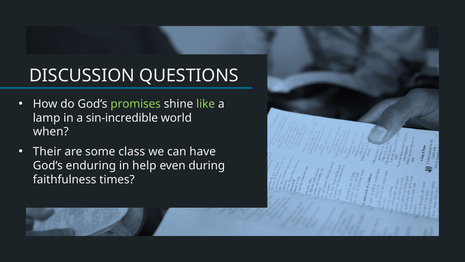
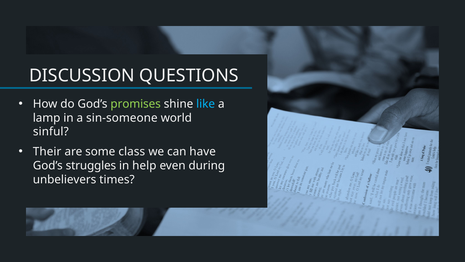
like colour: light green -> light blue (206, 104)
sin-incredible: sin-incredible -> sin-someone (122, 118)
when: when -> sinful (51, 132)
enduring: enduring -> struggles (91, 165)
faithfulness: faithfulness -> unbelievers (65, 179)
